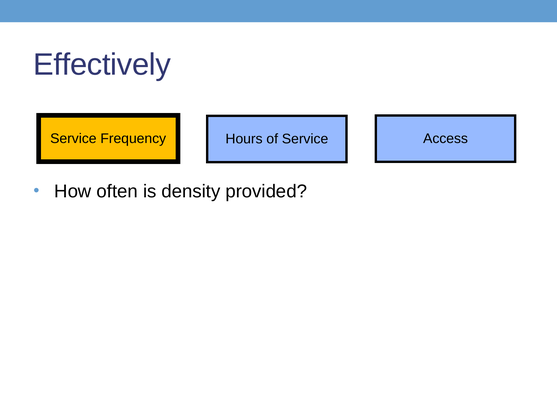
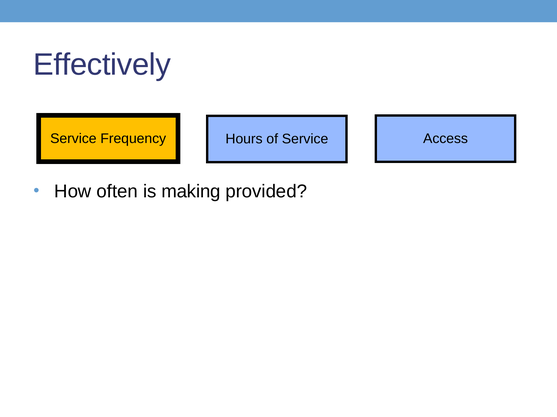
density: density -> making (191, 192)
